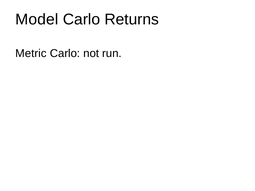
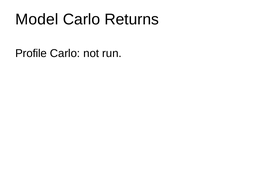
Metric: Metric -> Profile (31, 53)
